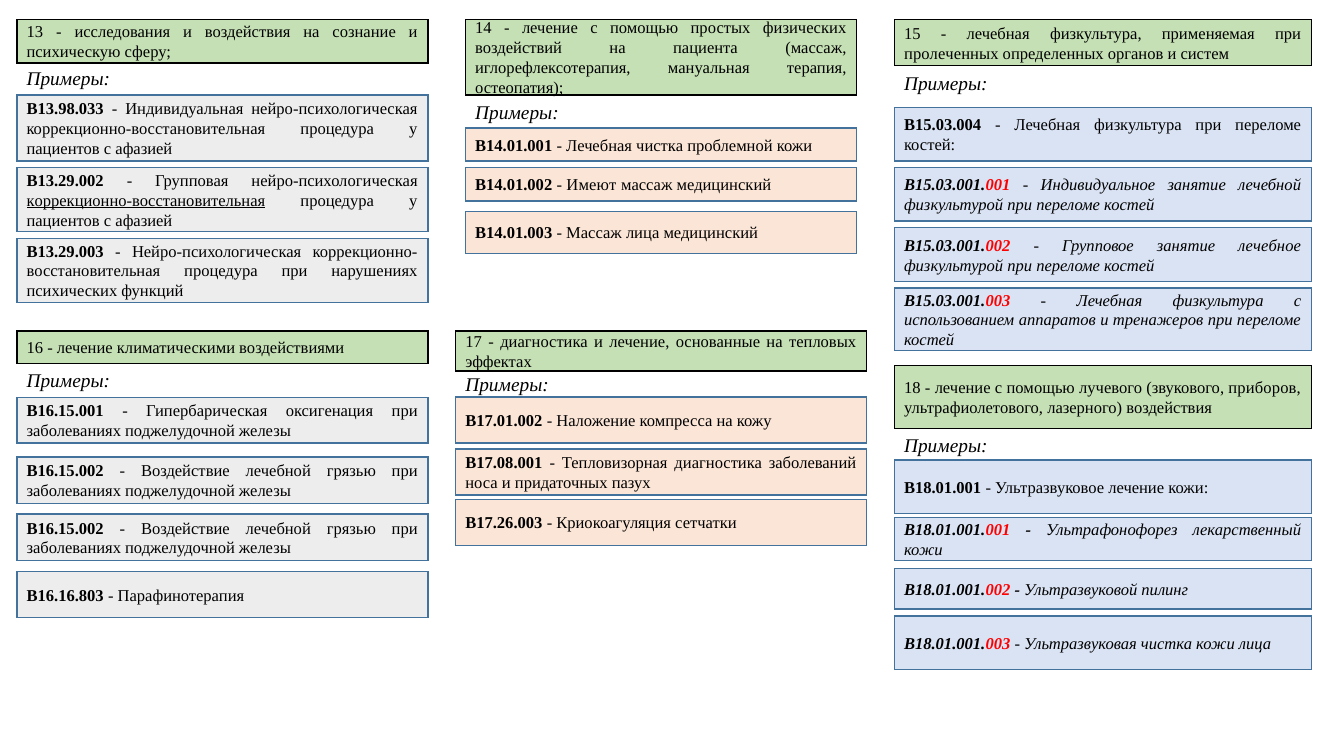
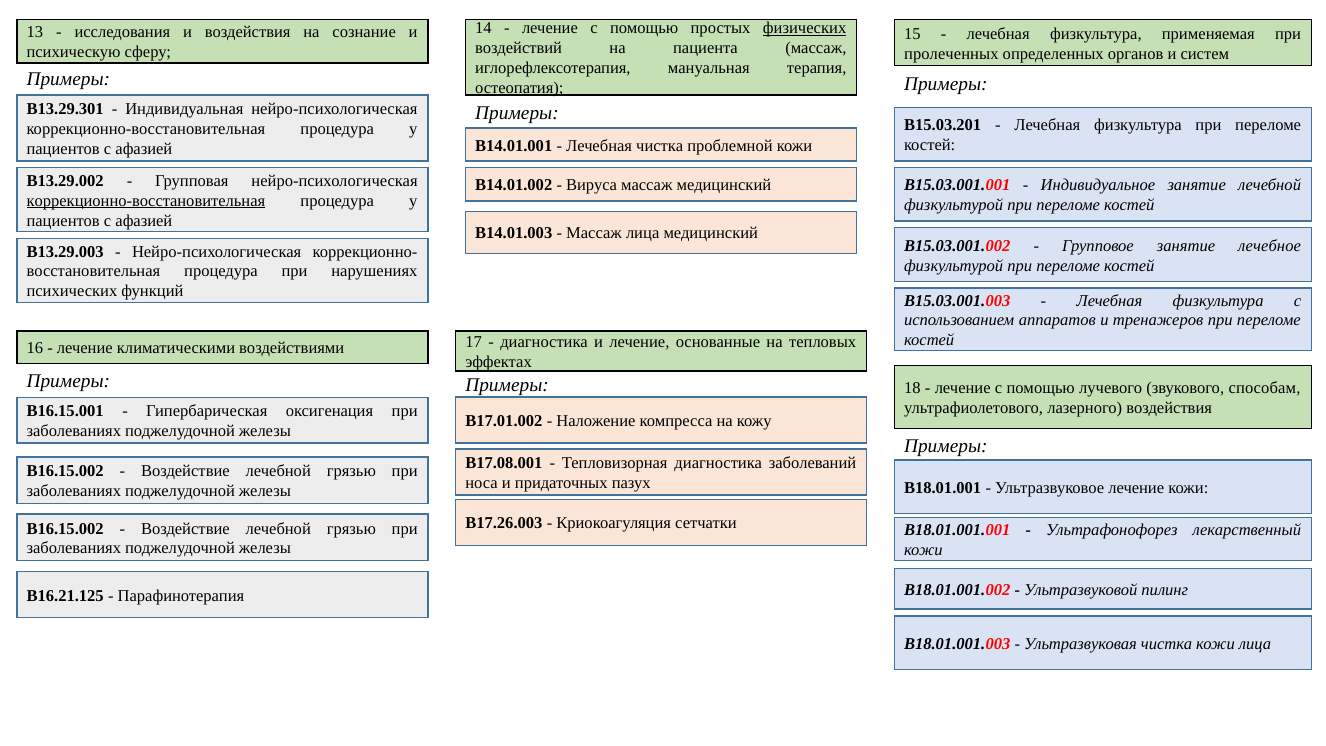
физических underline: none -> present (805, 29)
B13.98.033: B13.98.033 -> B13.29.301 (65, 109)
B15.03.004: B15.03.004 -> B15.03.201 (943, 125)
Имеют: Имеют -> Вируса (592, 185)
приборов: приборов -> способам (1265, 388)
B16.16.803: B16.16.803 -> B16.21.125 (65, 596)
